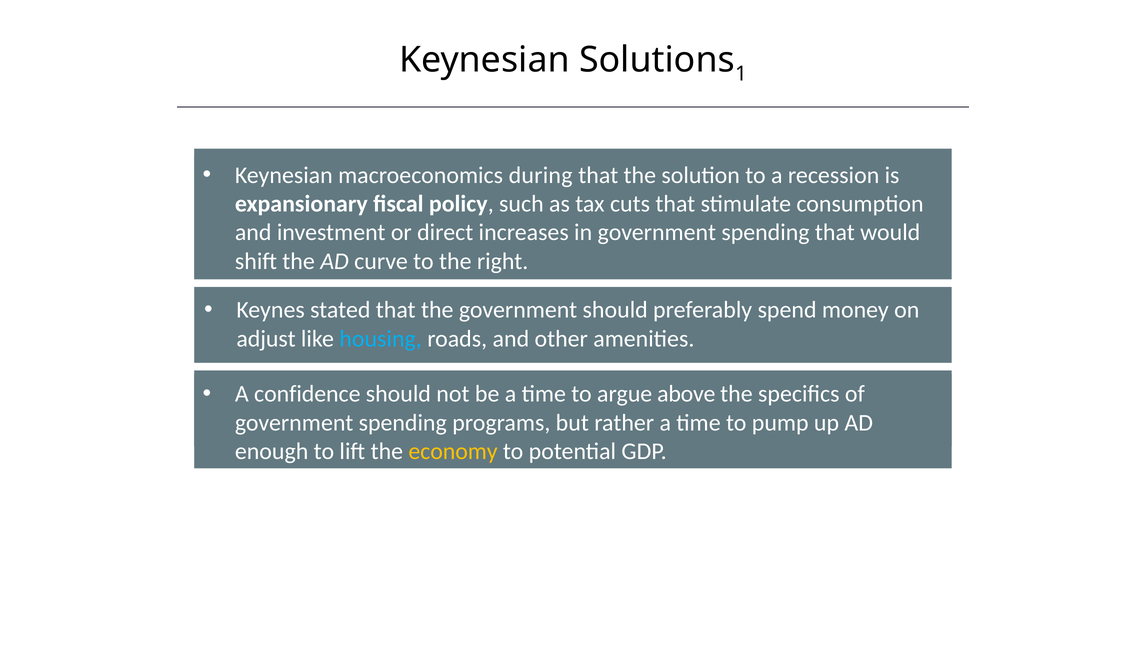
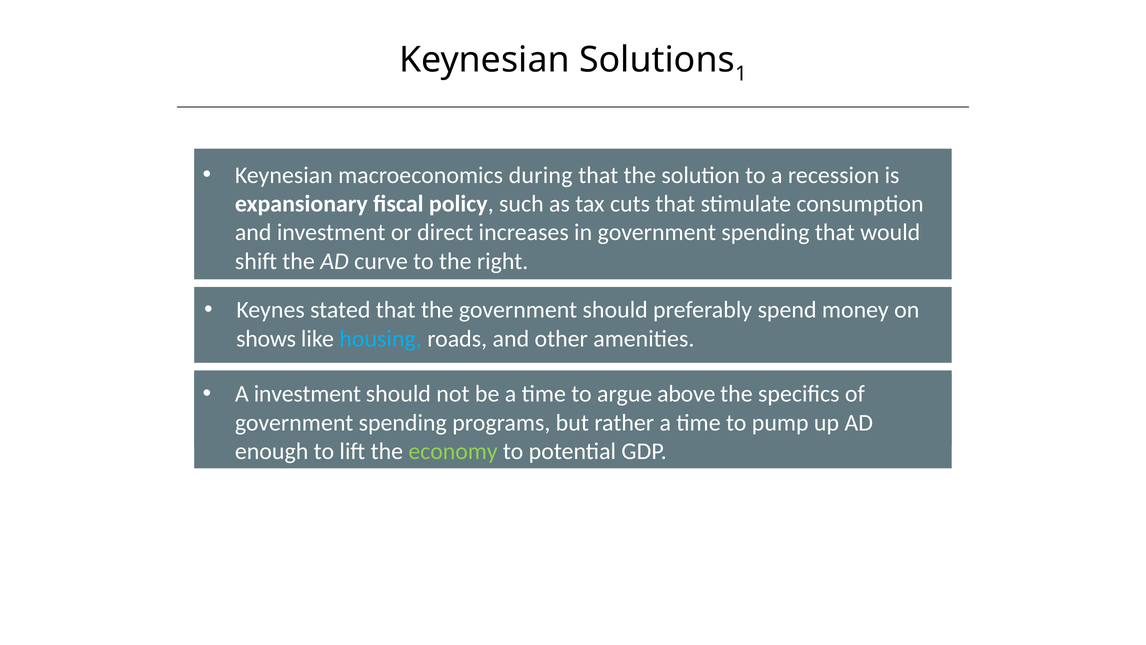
adjust: adjust -> shows (266, 339)
A confidence: confidence -> investment (307, 394)
economy colour: yellow -> light green (453, 451)
